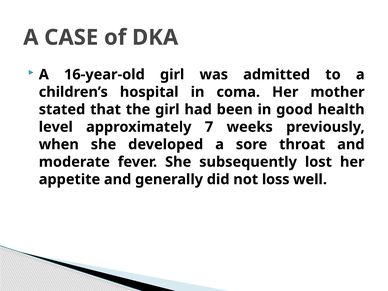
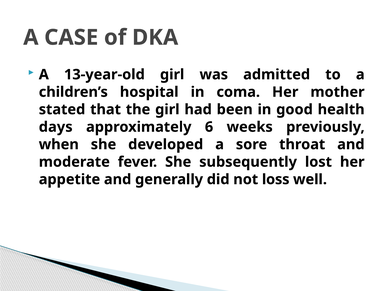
16-year-old: 16-year-old -> 13-year-old (104, 75)
level: level -> days (56, 127)
7: 7 -> 6 (209, 127)
